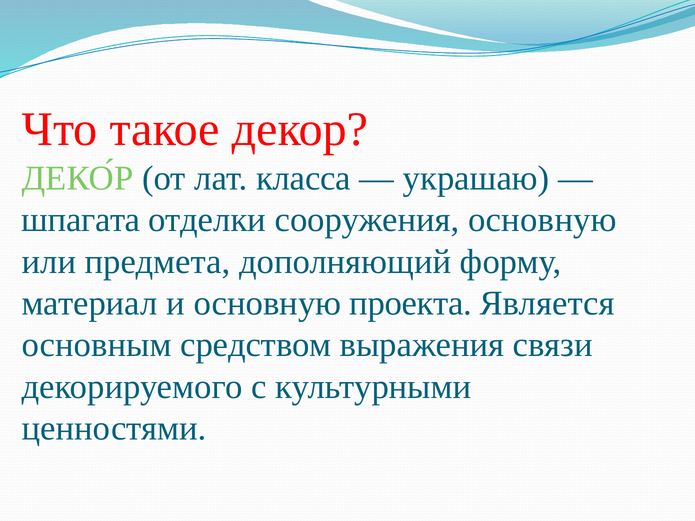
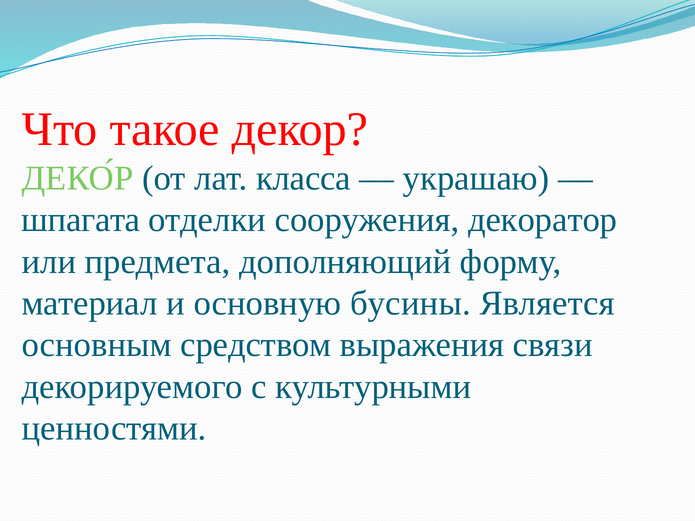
сооружения основную: основную -> декоратор (543, 220)
проекта: проекта -> бусины (410, 303)
